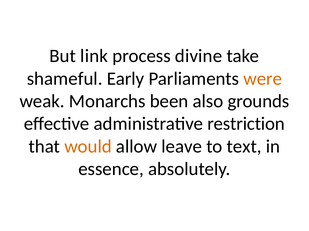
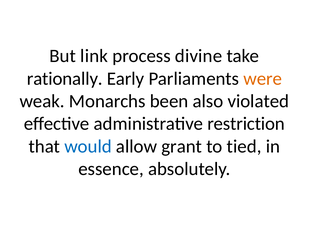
shameful: shameful -> rationally (65, 79)
grounds: grounds -> violated (258, 101)
would colour: orange -> blue (88, 147)
leave: leave -> grant (182, 147)
text: text -> tied (244, 147)
